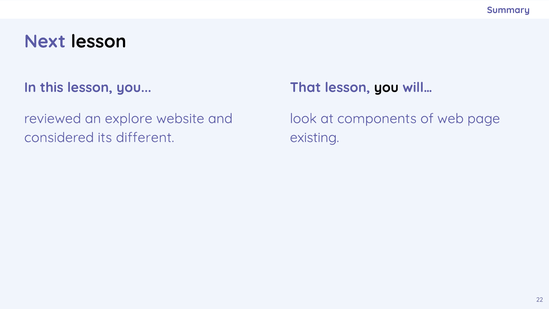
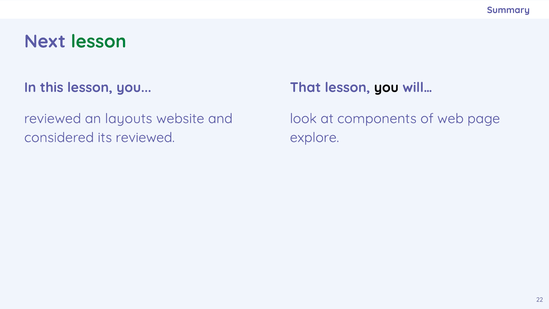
lesson colour: black -> green (99, 41)
explore: explore -> layouts (129, 119)
its different: different -> reviewed (145, 137)
existing: existing -> explore (314, 137)
